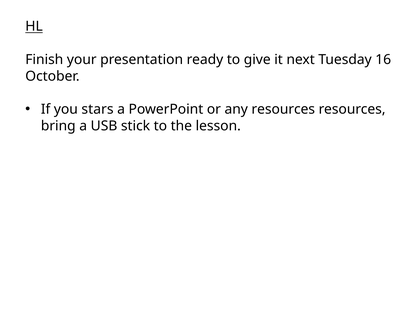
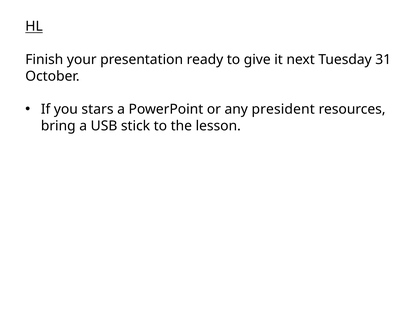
16: 16 -> 31 (383, 60)
any resources: resources -> president (283, 109)
